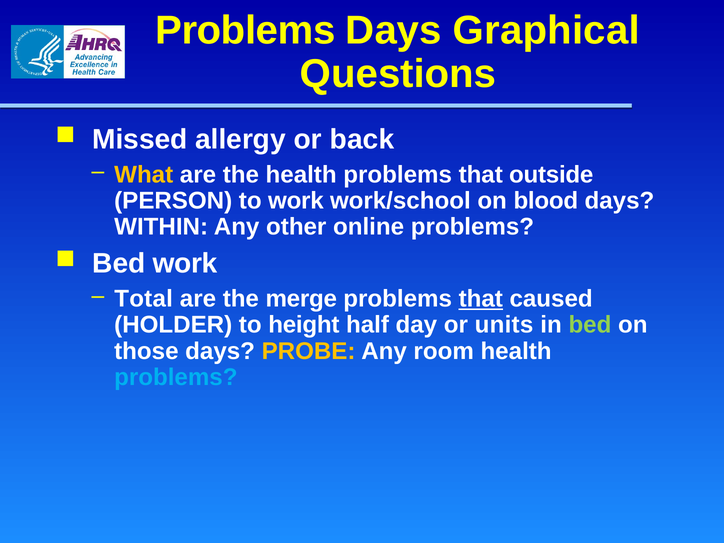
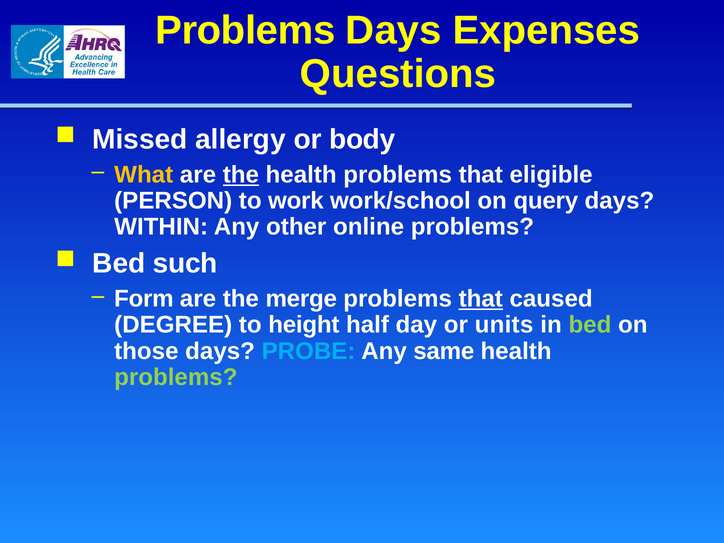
Graphical: Graphical -> Expenses (546, 31)
back: back -> body (362, 139)
the underline: none -> present (241, 175)
outside: outside -> eligible (551, 175)
blood: blood -> query (546, 201)
Bed work: work -> such (185, 263)
Total: Total -> Form (144, 299)
HOLDER: HOLDER -> DEGREE (173, 325)
PROBE colour: yellow -> light blue (309, 351)
room: room -> same (444, 351)
problems colour: light blue -> light green (176, 377)
